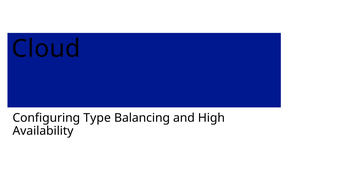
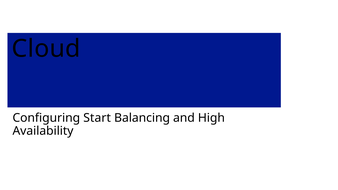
Type: Type -> Start (97, 118)
